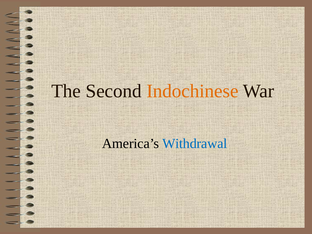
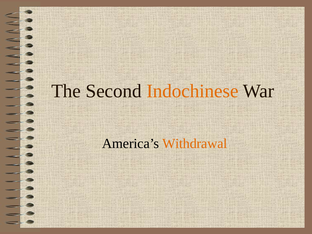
Withdrawal colour: blue -> orange (195, 143)
